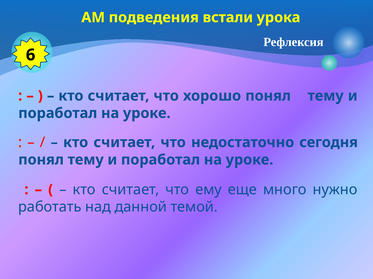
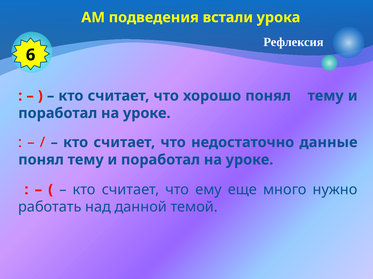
сегодня: сегодня -> данные (328, 143)
